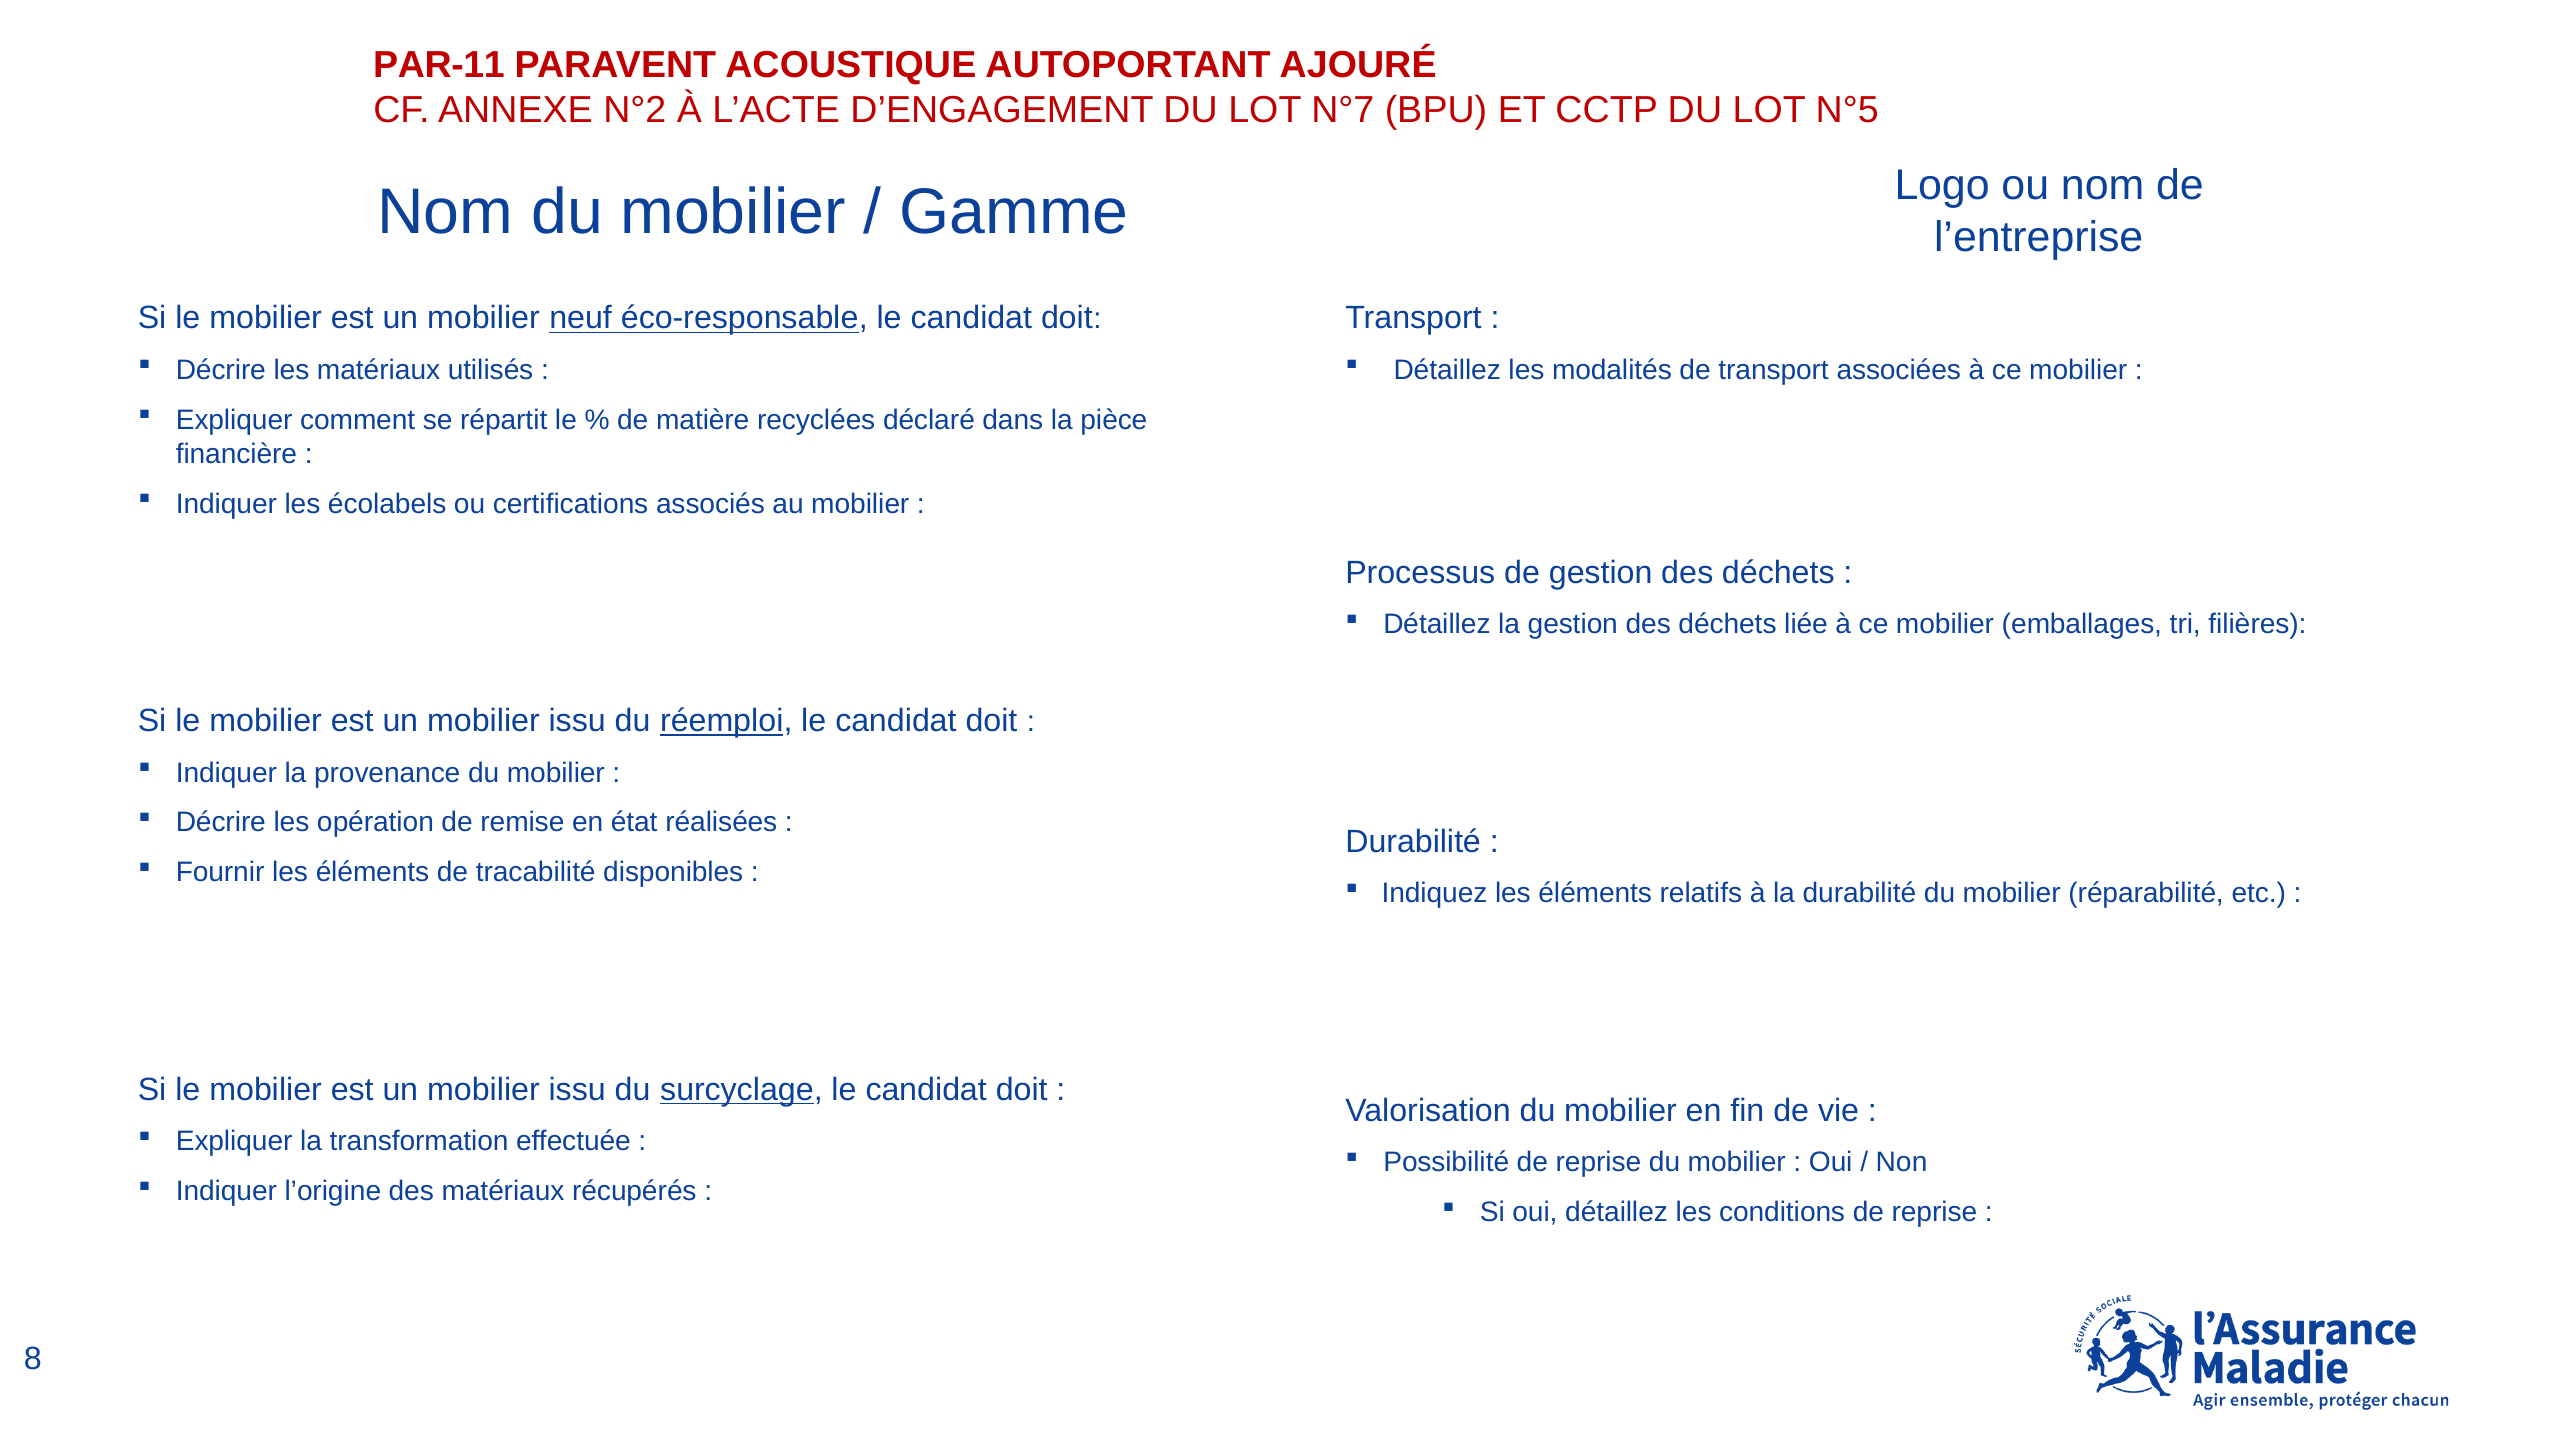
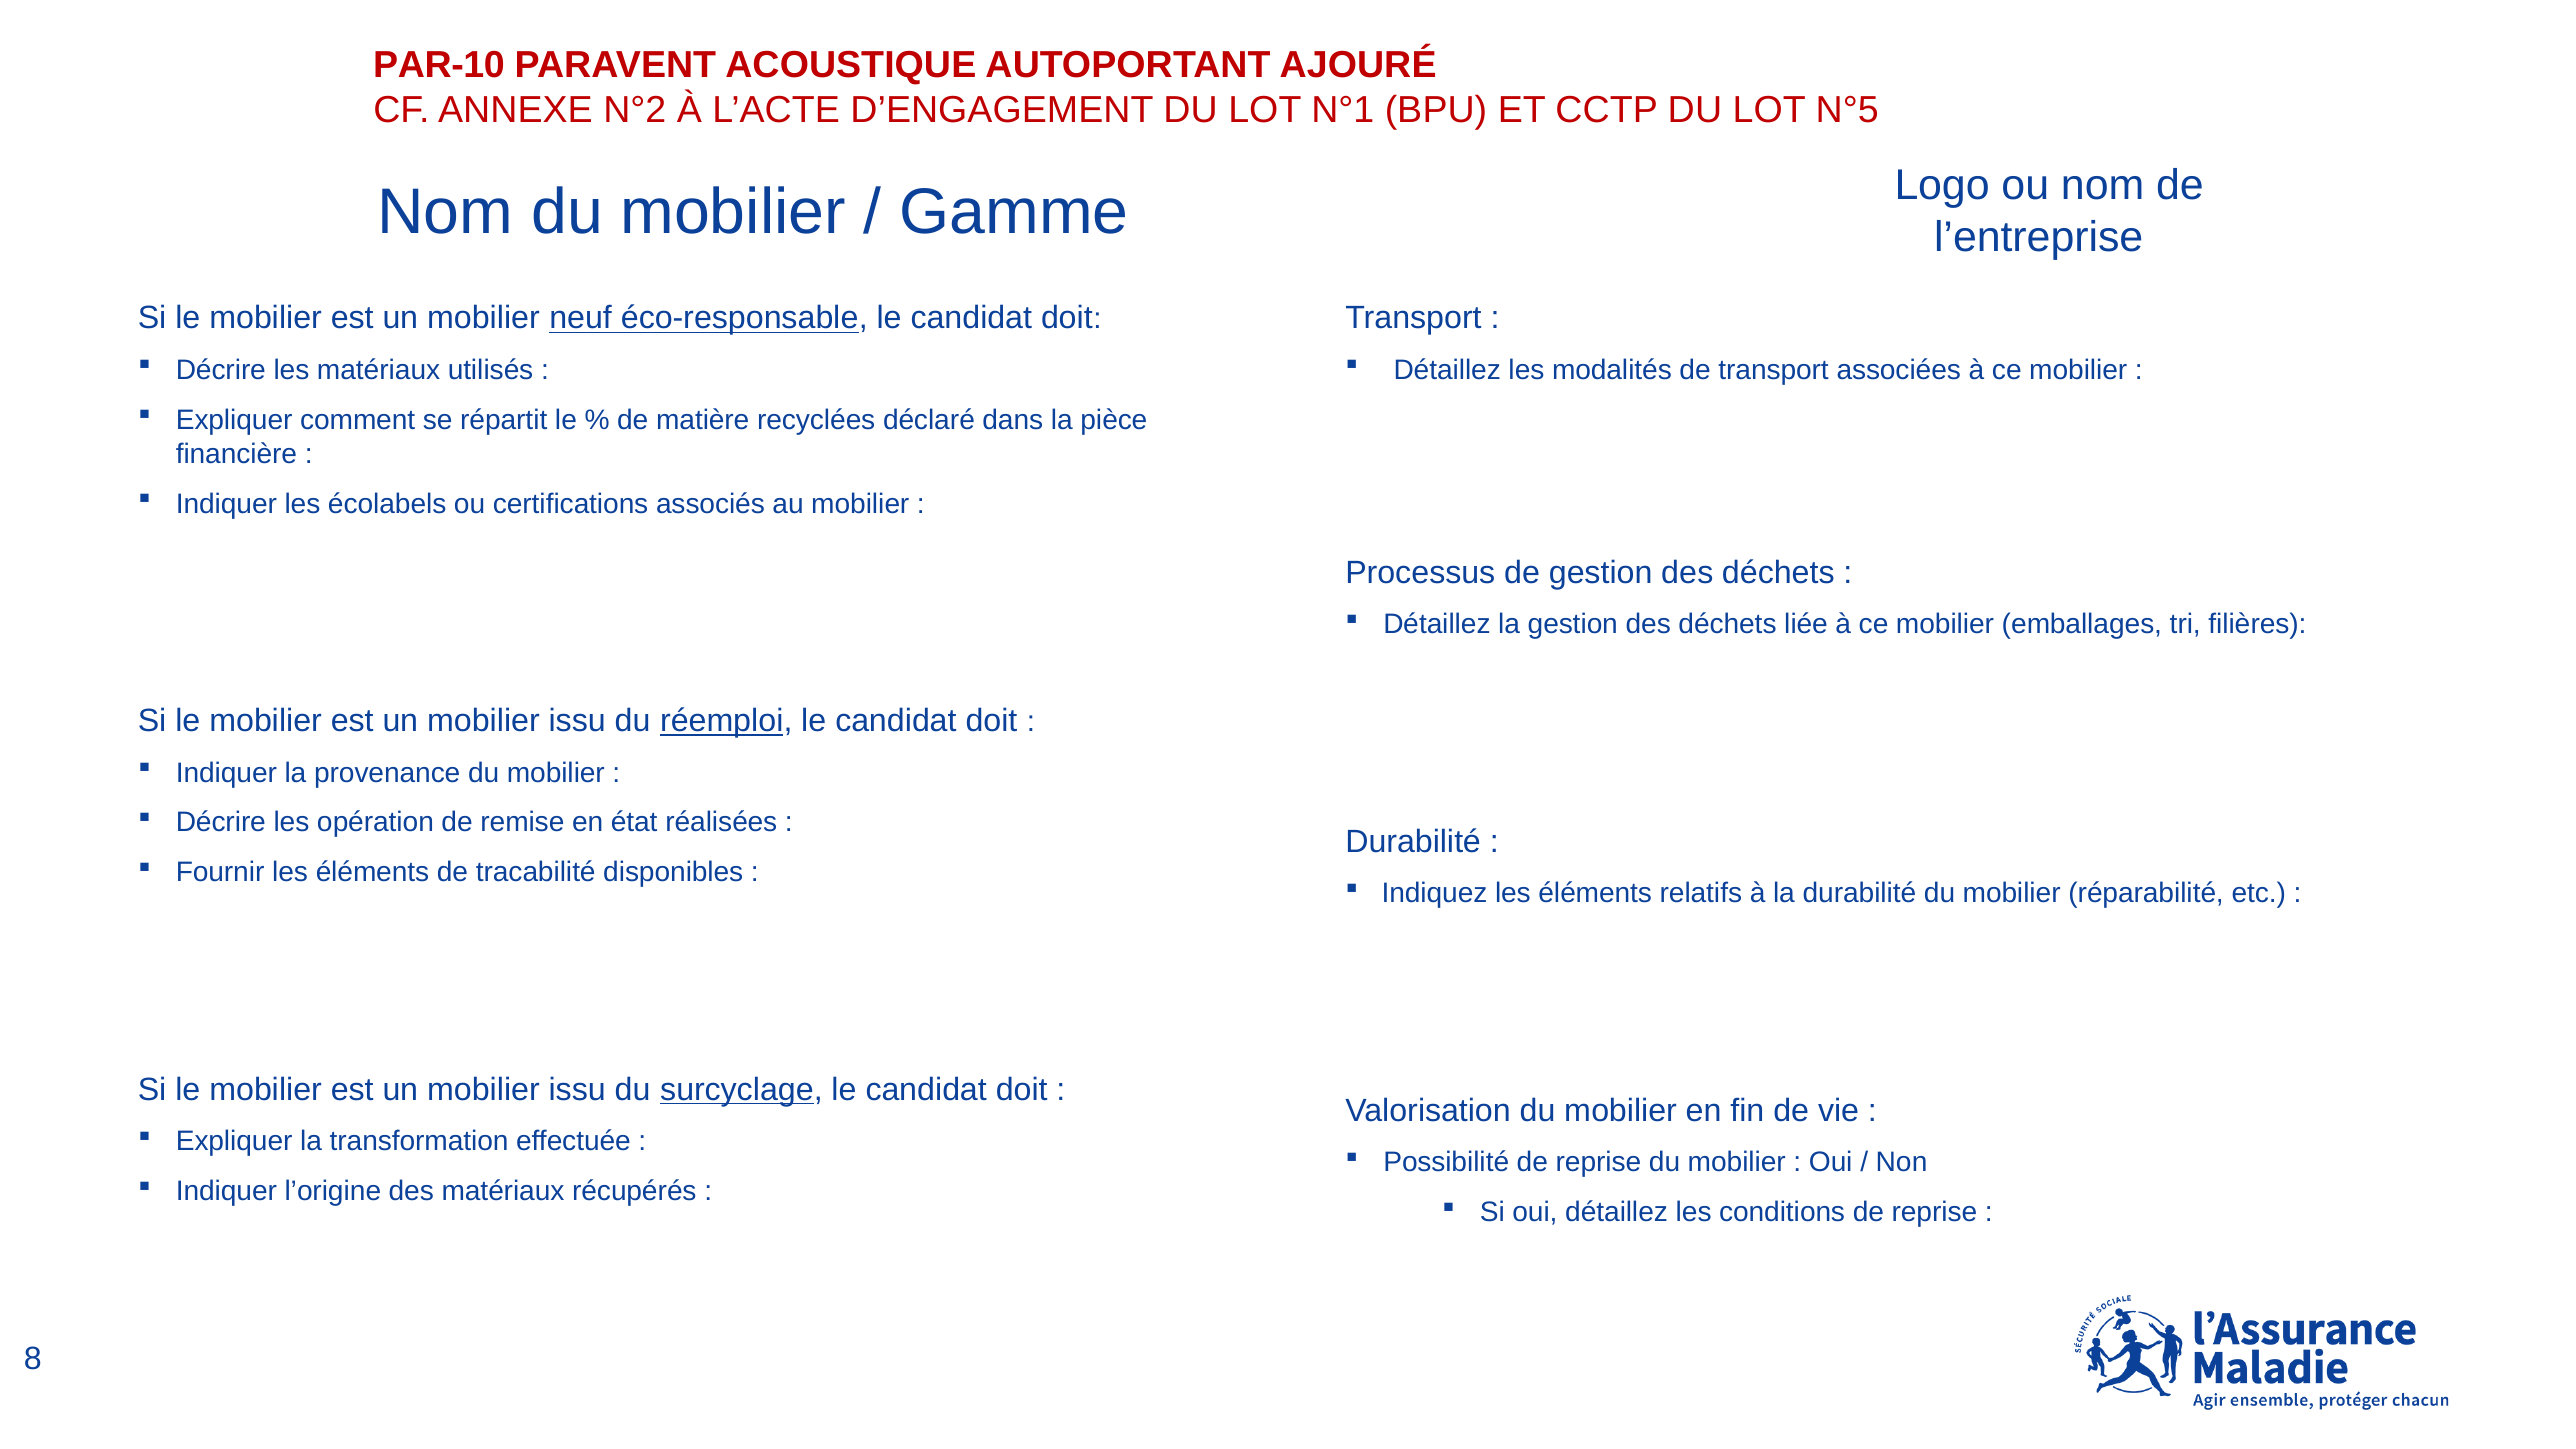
PAR-11: PAR-11 -> PAR-10 (439, 65)
N°7: N°7 -> N°1 (1343, 111)
